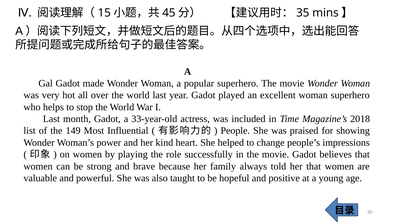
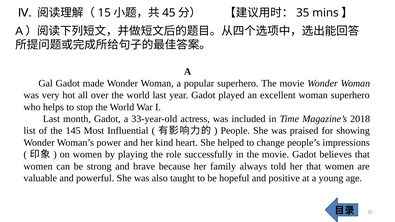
149: 149 -> 145 (73, 131)
